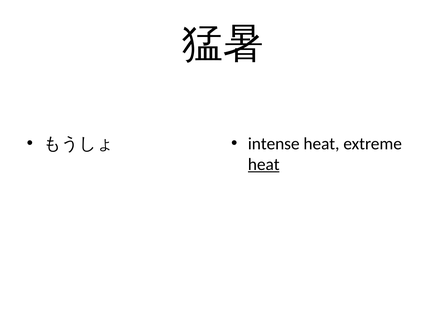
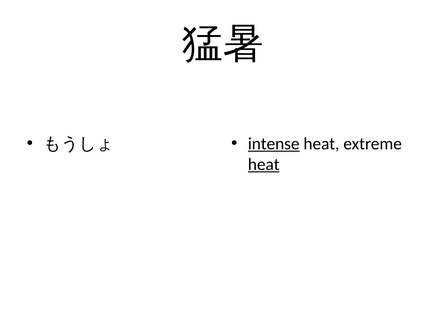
intense underline: none -> present (274, 144)
